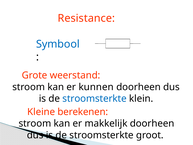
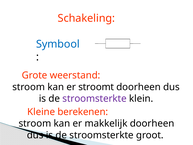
Resistance: Resistance -> Schakeling (86, 18)
kunnen: kunnen -> stroomt (96, 87)
stroomsterkte colour: blue -> purple (95, 98)
